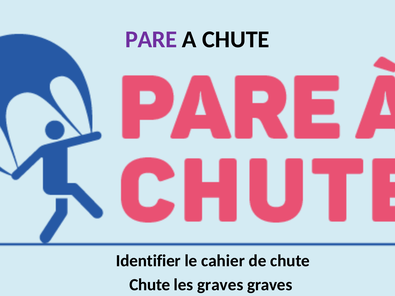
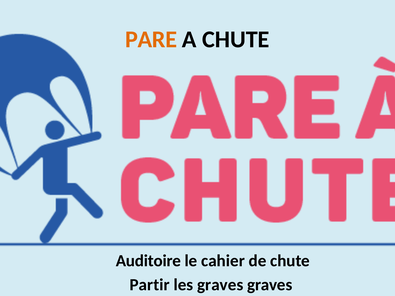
PARE colour: purple -> orange (151, 39)
Identifier: Identifier -> Auditoire (148, 261)
Chute: Chute -> Partir (150, 285)
